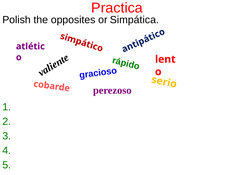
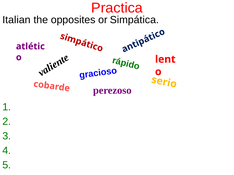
Polish: Polish -> Italian (16, 20)
